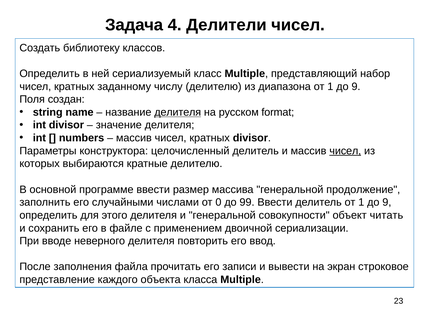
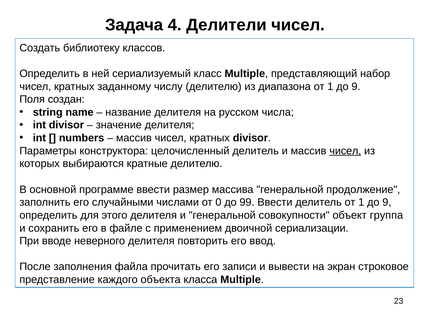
делителя underline: present -> none (178, 112)
format: format -> числа (278, 112)
читать: читать -> группа (386, 215)
